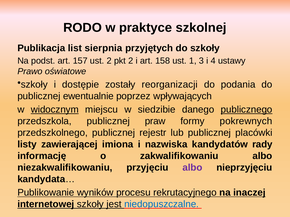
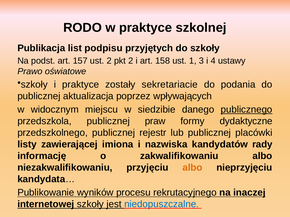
sierpnia: sierpnia -> podpisu (103, 48)
i dostępie: dostępie -> praktyce (81, 85)
reorganizacji: reorganizacji -> sekretariacie (170, 85)
ewentualnie: ewentualnie -> aktualizacja (88, 96)
widocznym underline: present -> none (55, 110)
pokrewnych: pokrewnych -> dydaktyczne (246, 121)
albo colour: purple -> orange (192, 168)
